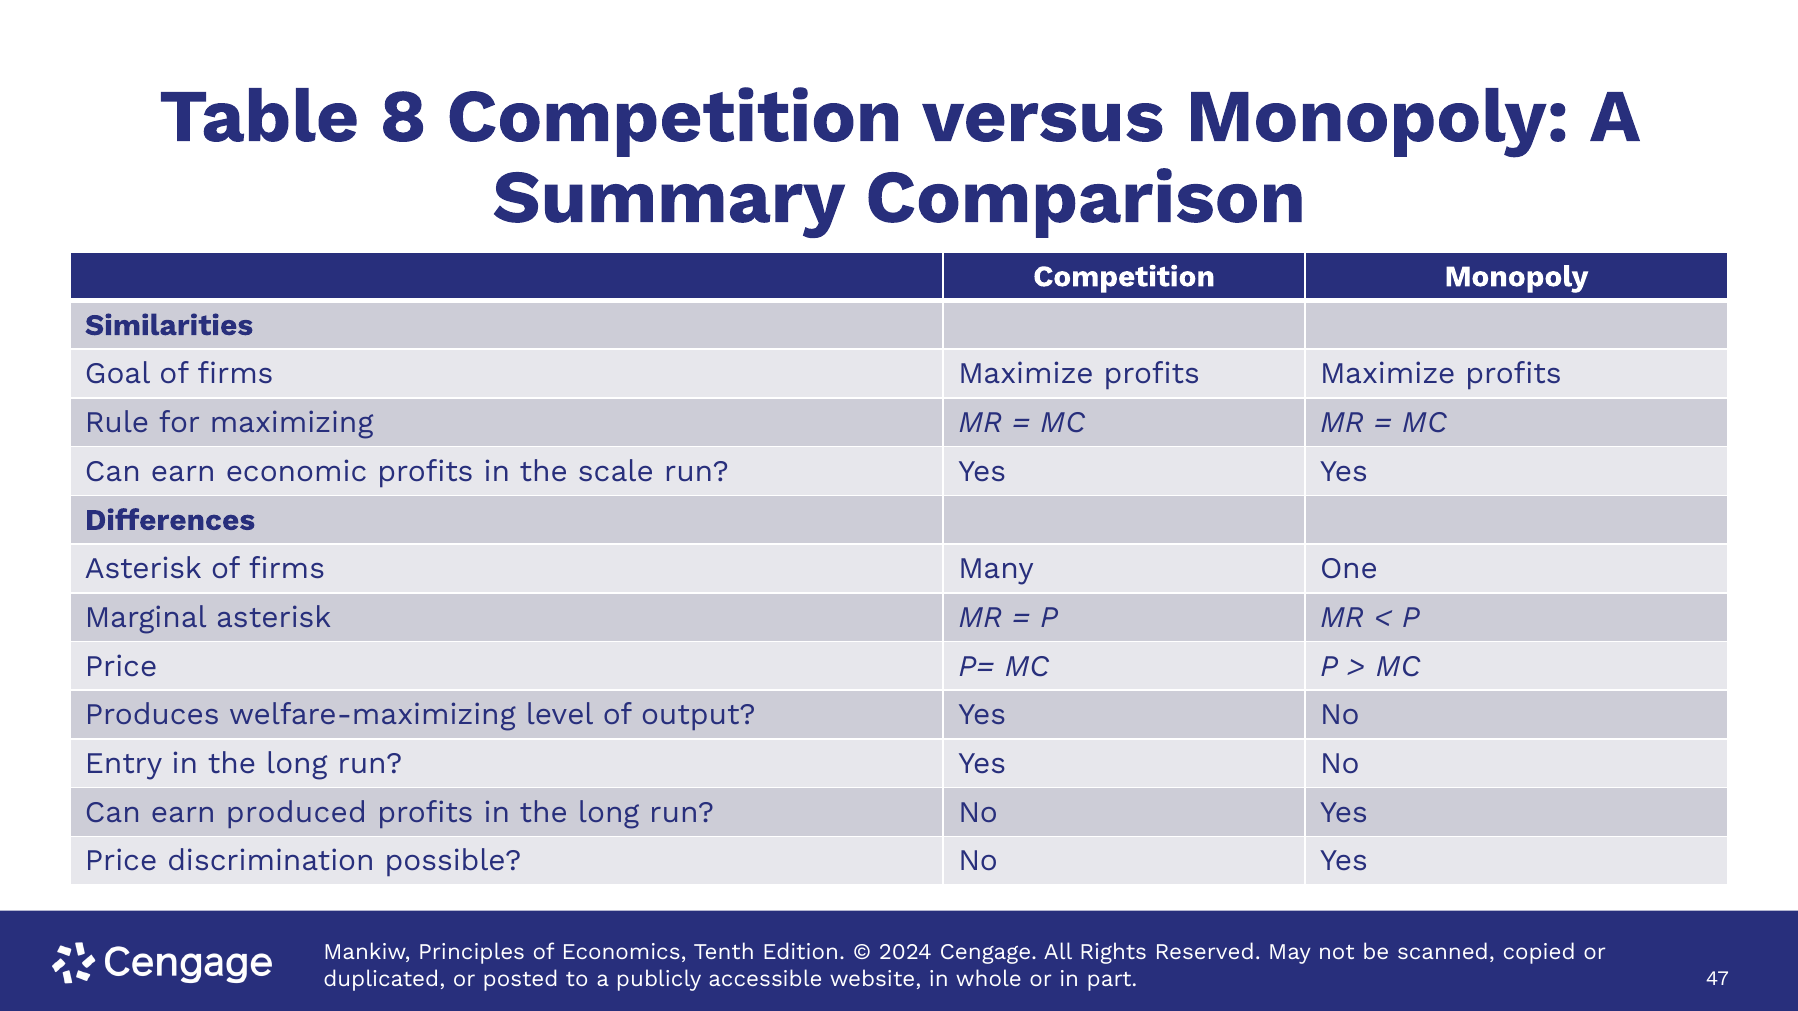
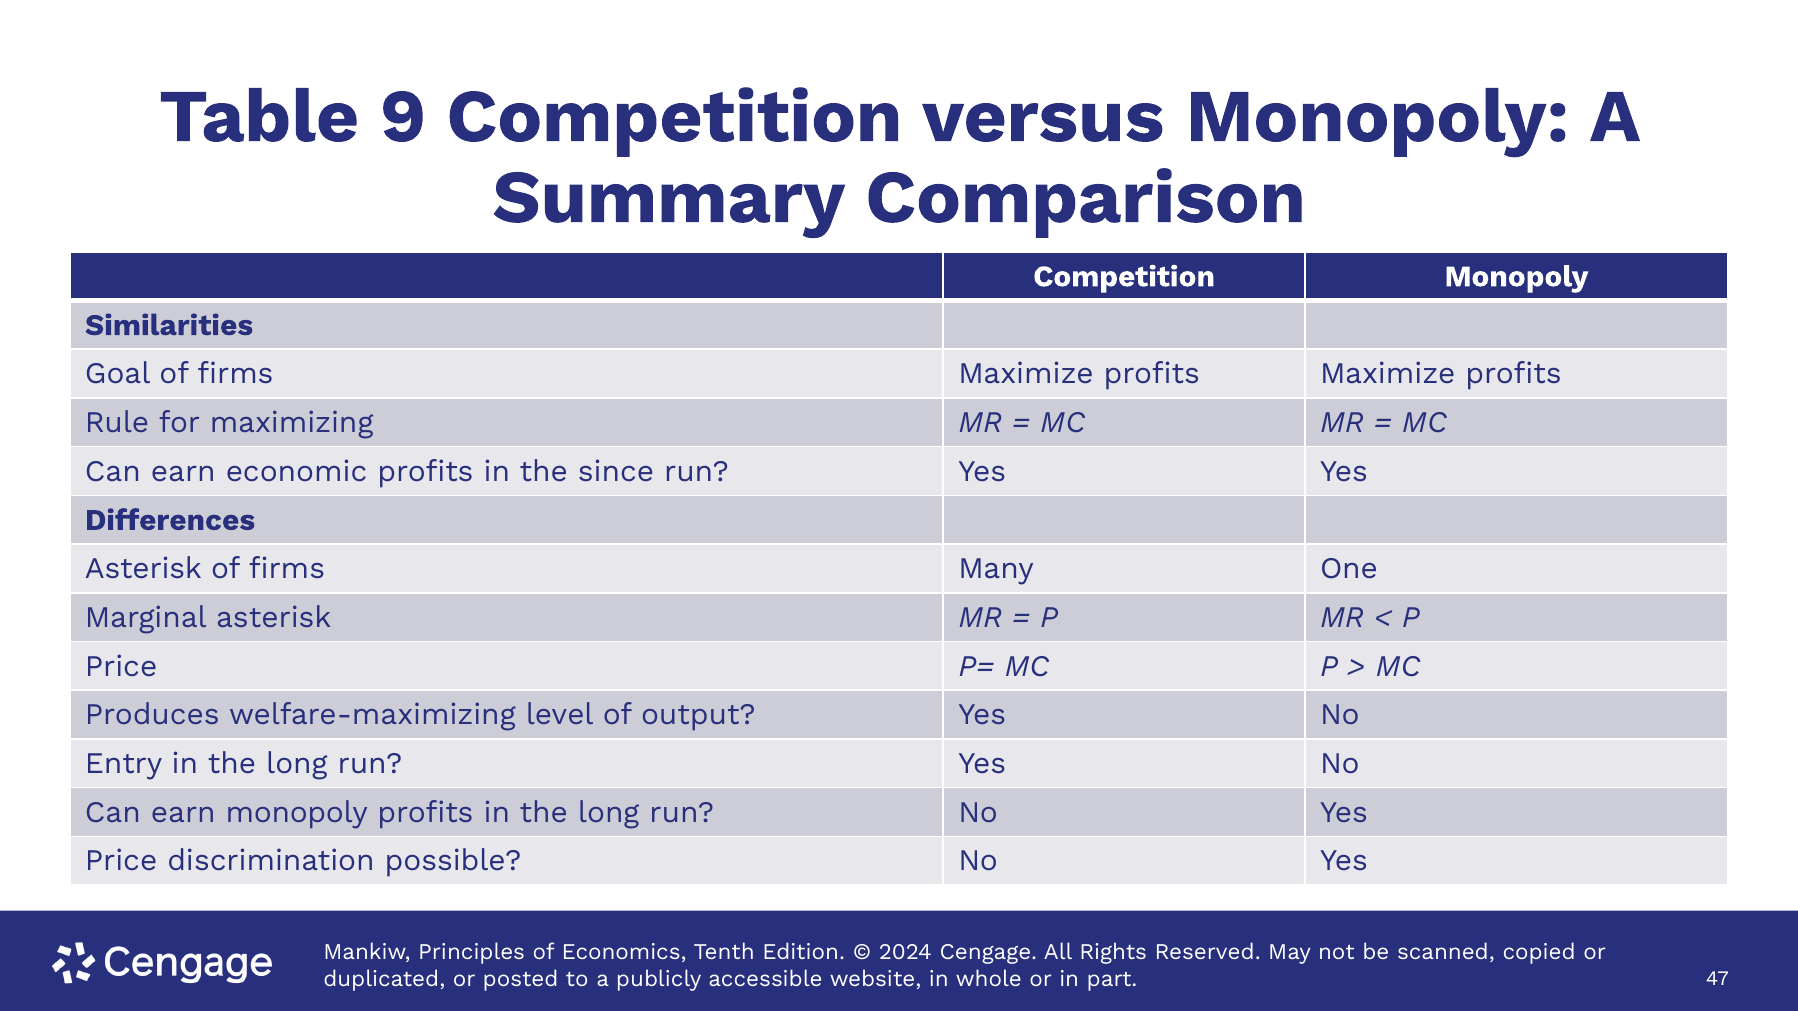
8: 8 -> 9 (403, 117)
scale: scale -> since (616, 471)
earn produced: produced -> monopoly (297, 813)
